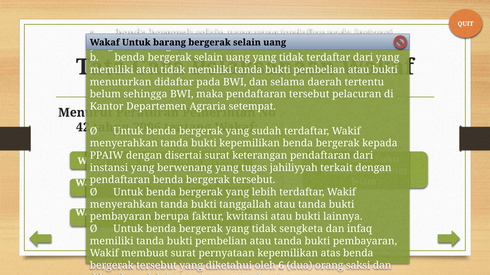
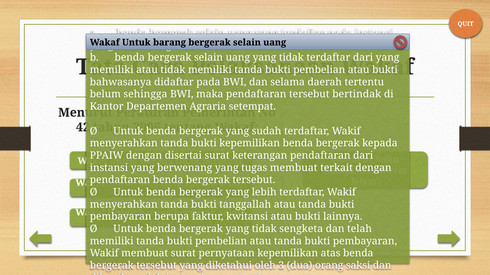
menuturkan: menuturkan -> bahwasanya (121, 82)
pelacuran: pelacuran -> bertindak (357, 95)
tugas jahiliyyah: jahiliyyah -> membuat (294, 168)
infaq: infaq -> telah (360, 229)
6: 6 -> 3 (281, 266)
